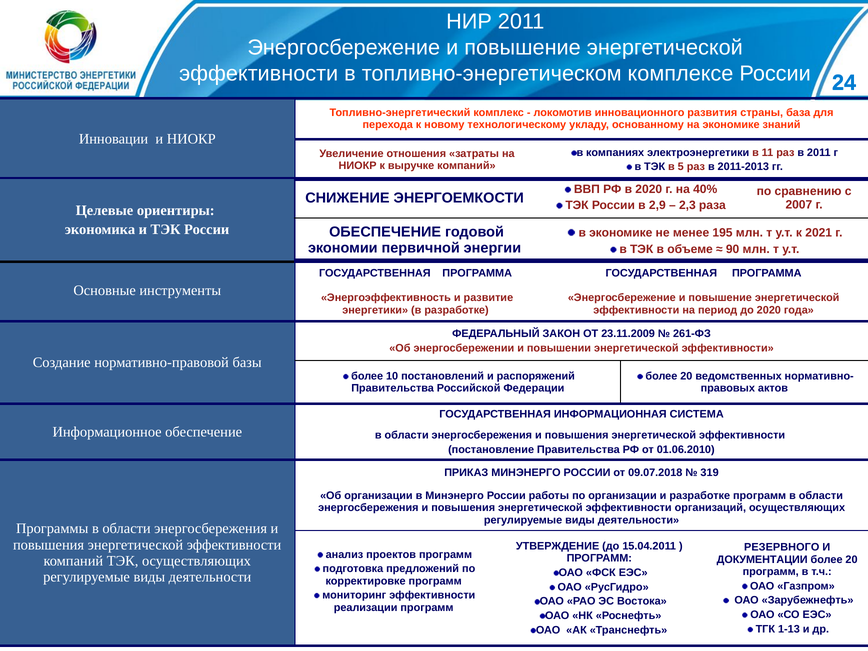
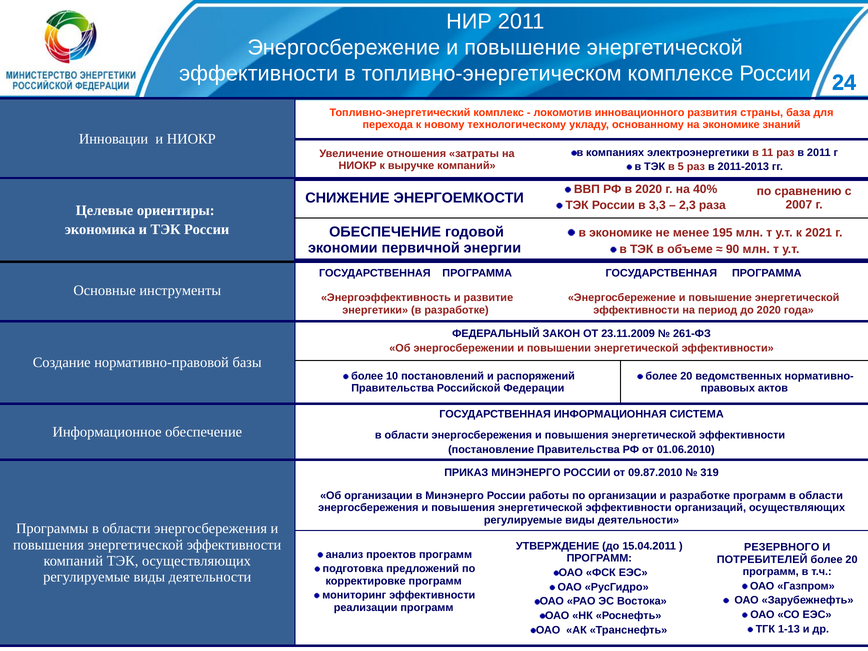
2,9: 2,9 -> 3,3 (657, 205)
09.07.2018: 09.07.2018 -> 09.87.2010 (655, 473)
ДОКУМЕНТАЦИИ: ДОКУМЕНТАЦИИ -> ПОТРЕБИТЕЛЕЙ (762, 559)
